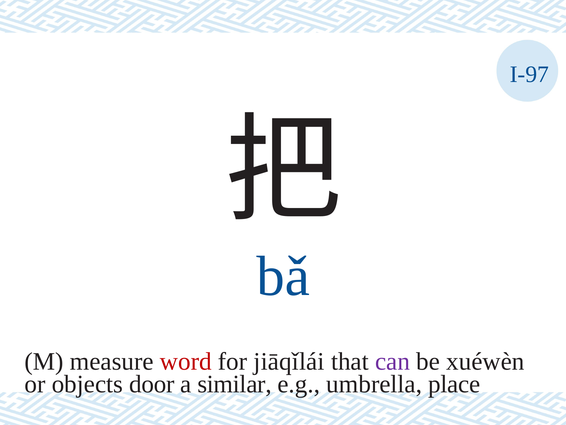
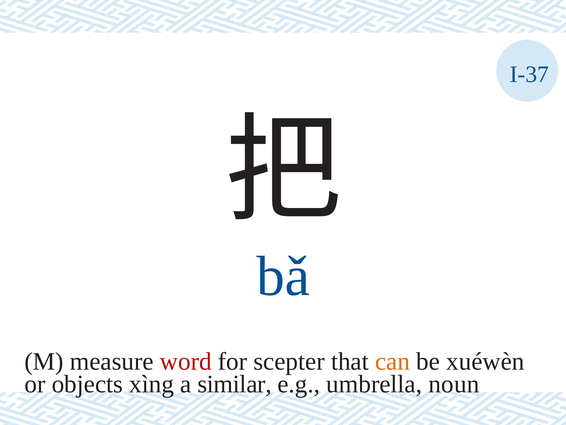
I-97: I-97 -> I-37 (529, 74)
jiāqǐlái: jiāqǐlái -> scepter (289, 361)
can colour: purple -> orange (392, 361)
door: door -> xìng (152, 384)
place: place -> noun (454, 384)
